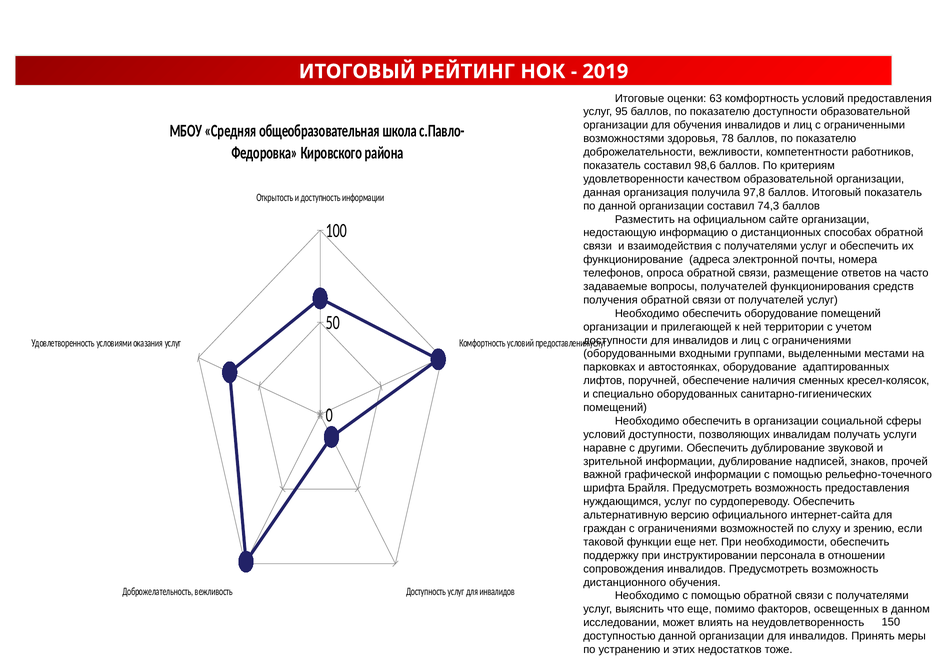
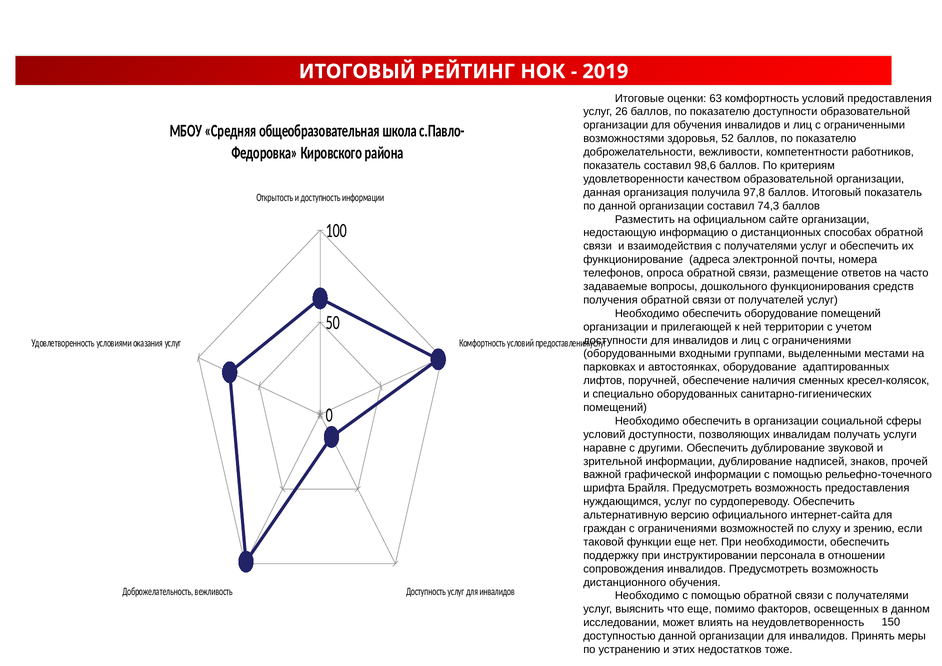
95: 95 -> 26 (621, 112)
78: 78 -> 52 (728, 139)
вопросы получателей: получателей -> дошкольного (734, 287)
